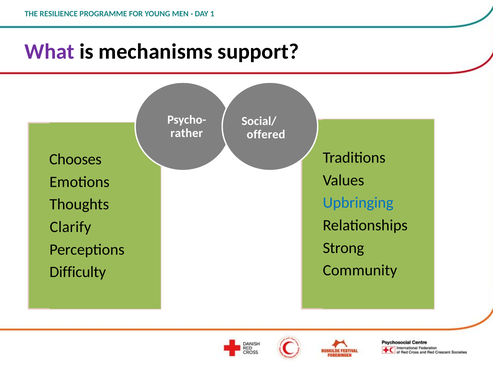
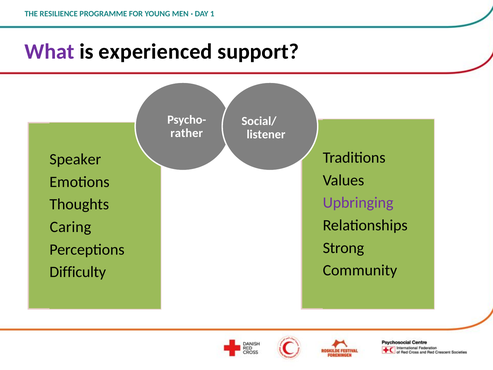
mechanisms: mechanisms -> experienced (155, 52)
offered: offered -> listener (266, 134)
Chooses: Chooses -> Speaker (75, 159)
Upbringing colour: blue -> purple (358, 203)
Clarify: Clarify -> Caring (70, 227)
